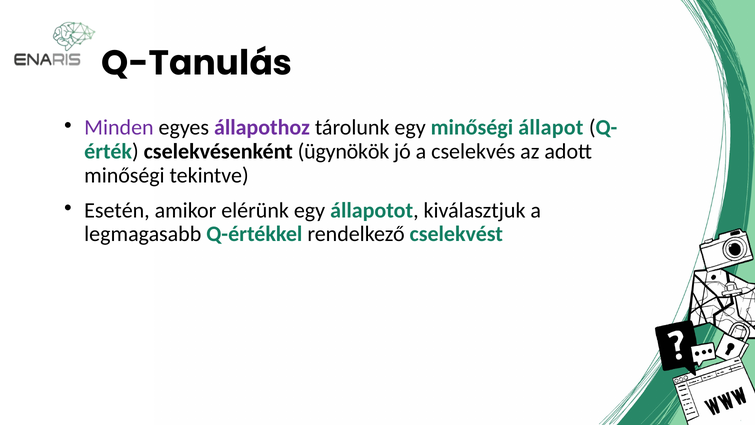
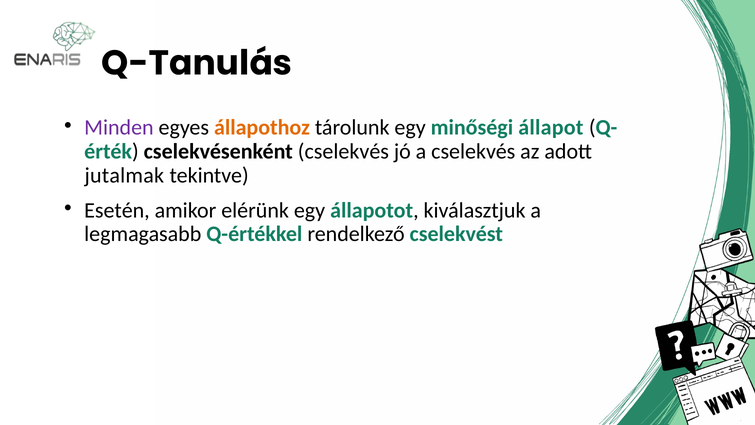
állapothoz colour: purple -> orange (262, 128)
cselekvésenként ügynökök: ügynökök -> cselekvés (343, 151)
minőségi: minőségi -> jutalmak (124, 175)
